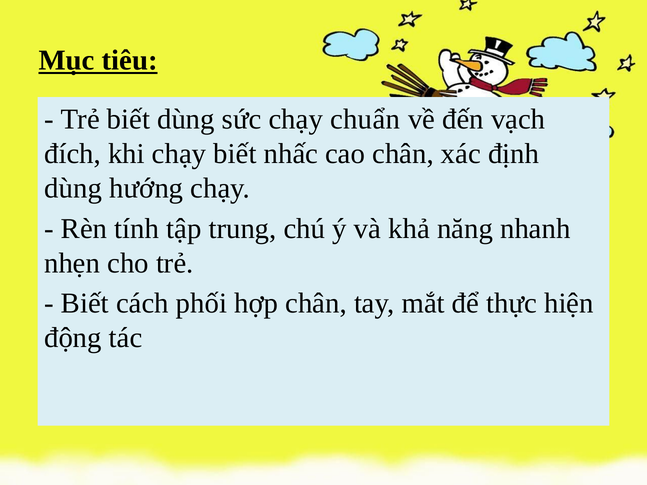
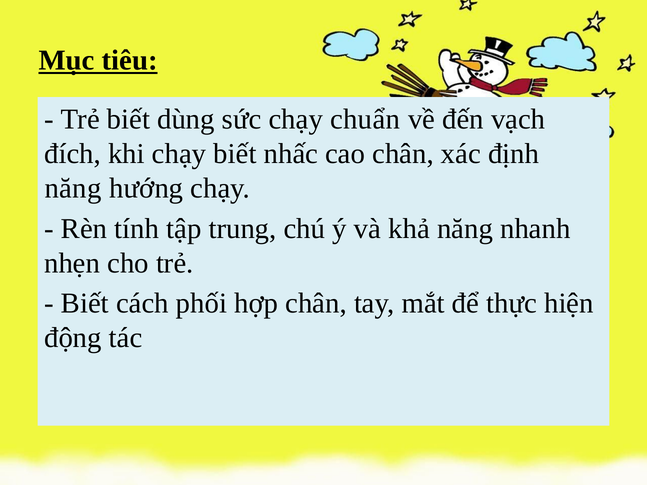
dùng: dùng -> năng (73, 189)
